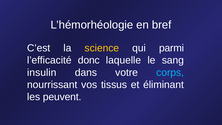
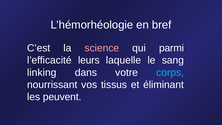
science colour: yellow -> pink (102, 48)
donc: donc -> leurs (89, 60)
insulin: insulin -> linking (42, 72)
